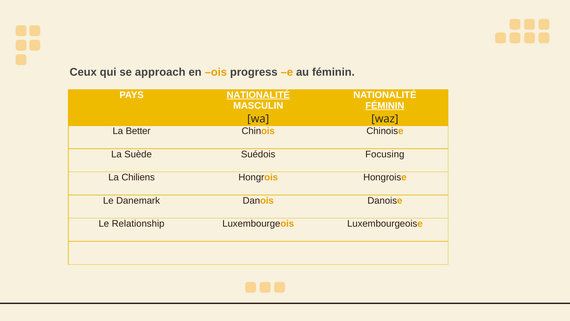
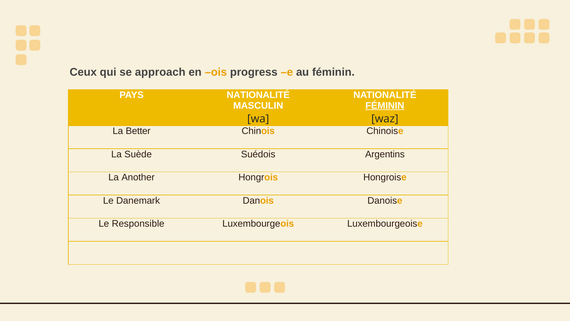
NATIONALITÉ underline: present -> none (258, 95)
Focusing: Focusing -> Argentins (385, 154)
Chiliens: Chiliens -> Another (138, 177)
Relationship: Relationship -> Responsible (138, 223)
